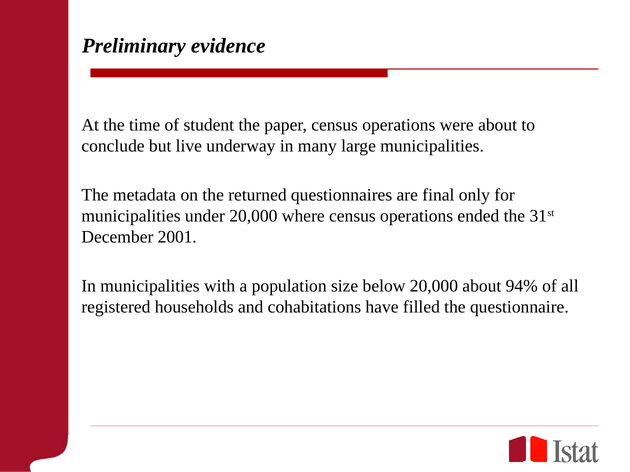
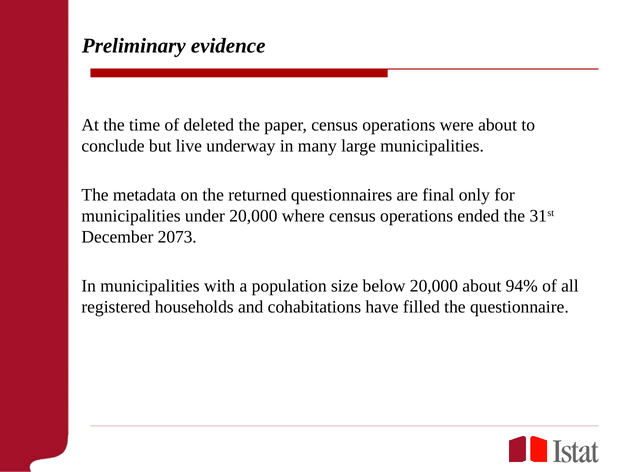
student: student -> deleted (209, 125)
2001: 2001 -> 2073 (177, 237)
